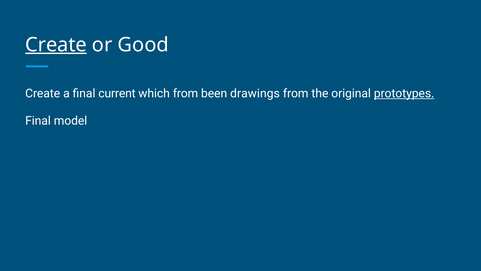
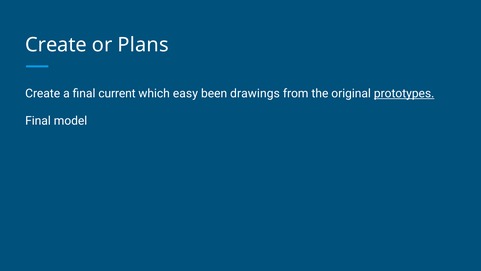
Create underline: present -> none (56, 45)
Good: Good -> Plans (143, 45)
which from: from -> easy (185, 93)
